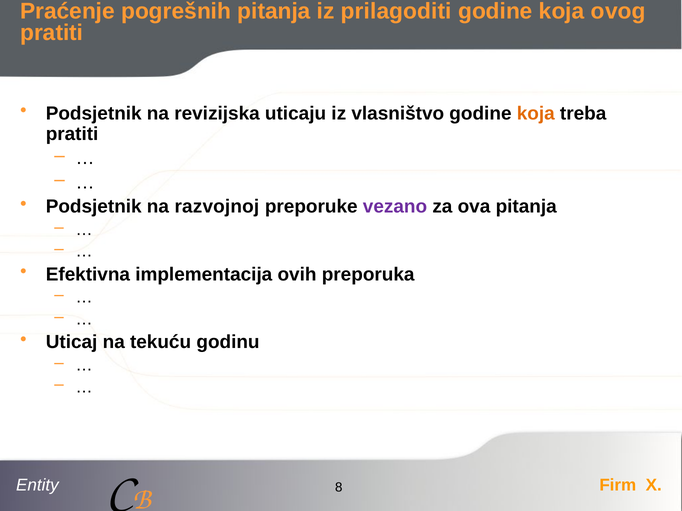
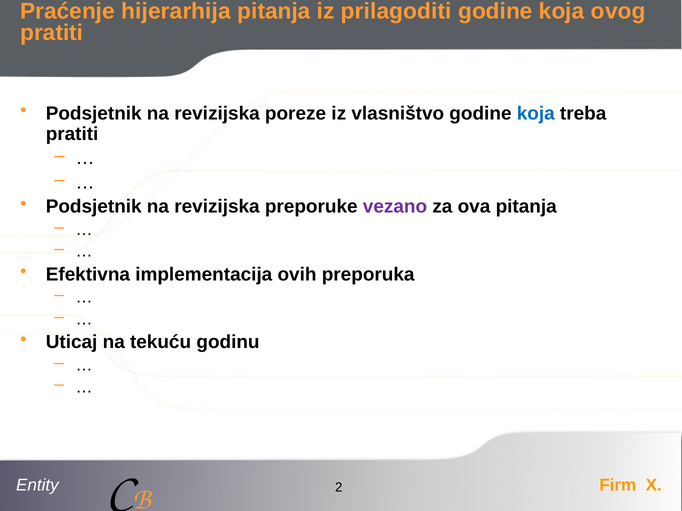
pogrešnih: pogrešnih -> hijerarhija (176, 11)
uticaju: uticaju -> poreze (296, 114)
koja colour: orange -> blue (536, 114)
razvojnoj: razvojnoj -> revizijska (217, 207)
8: 8 -> 2 (339, 488)
